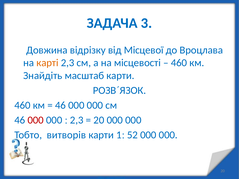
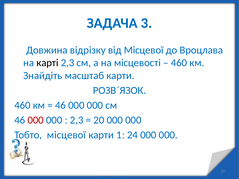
карті colour: orange -> black (47, 63)
Тобто витворів: витворів -> місцевої (66, 135)
52: 52 -> 24 (132, 135)
